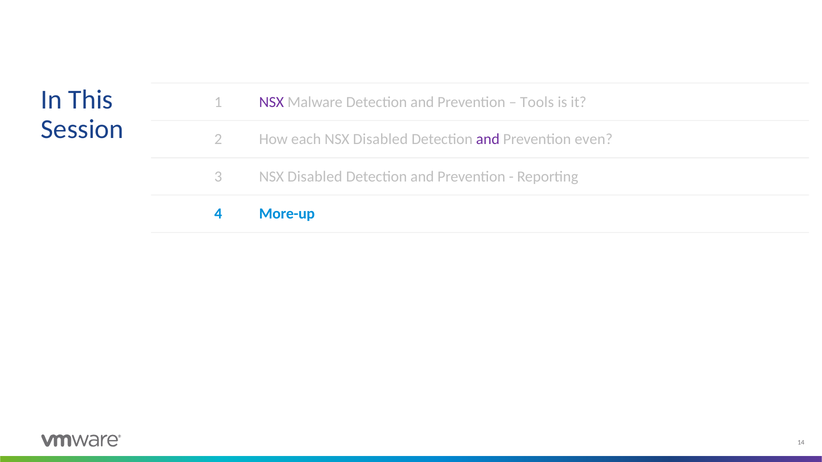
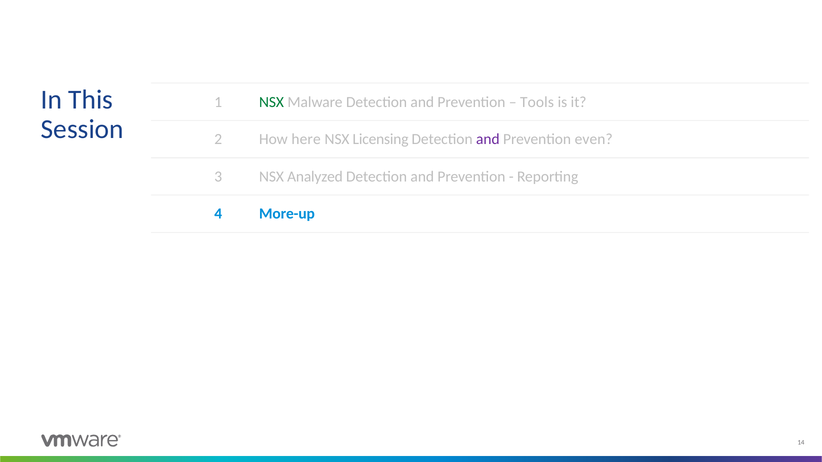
NSX colour: purple -> green (272, 102)
each: each -> here (306, 139)
Disabled: Disabled -> Licensing (381, 139)
3 NSX Disabled: Disabled -> Analyzed (315, 177)
